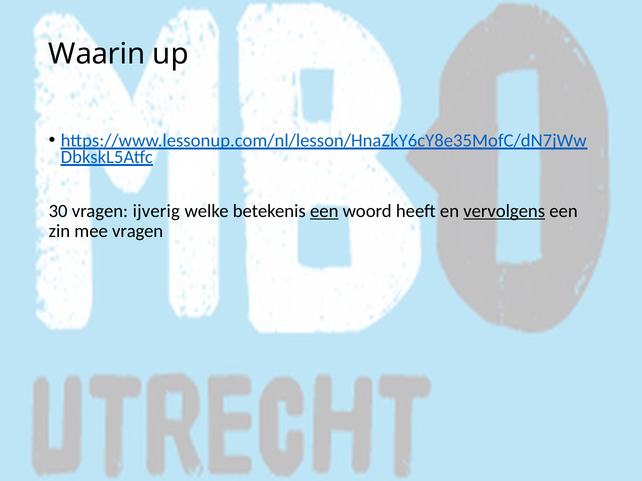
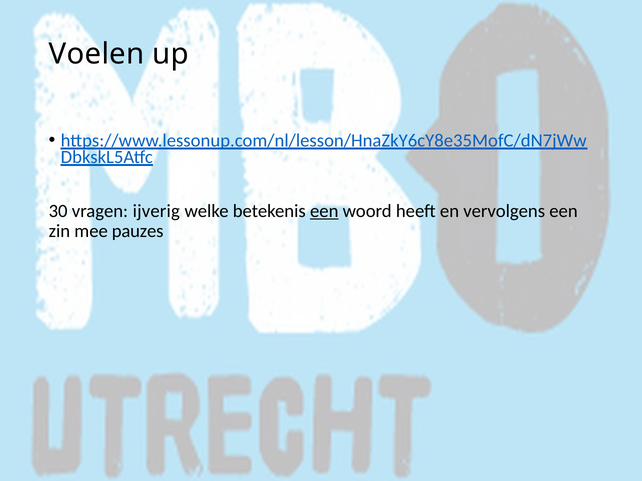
Waarin: Waarin -> Voelen (97, 54)
vervolgens underline: present -> none (504, 211)
mee vragen: vragen -> pauzes (138, 231)
